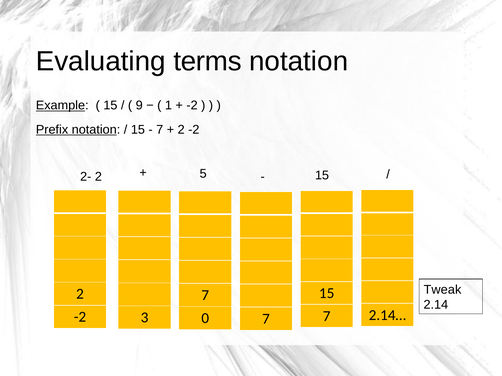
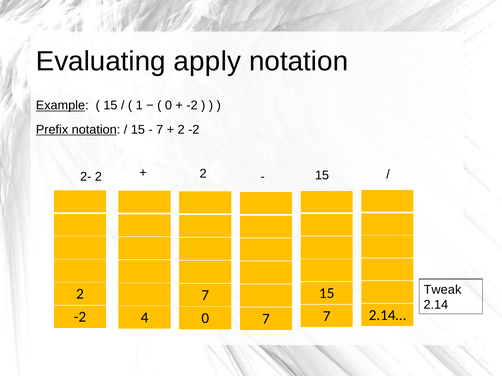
terms: terms -> apply (207, 61)
9: 9 -> 1 (139, 106)
1: 1 -> 0 (168, 106)
5: 5 -> 2 (203, 174)
3: 3 -> 4 (145, 318)
